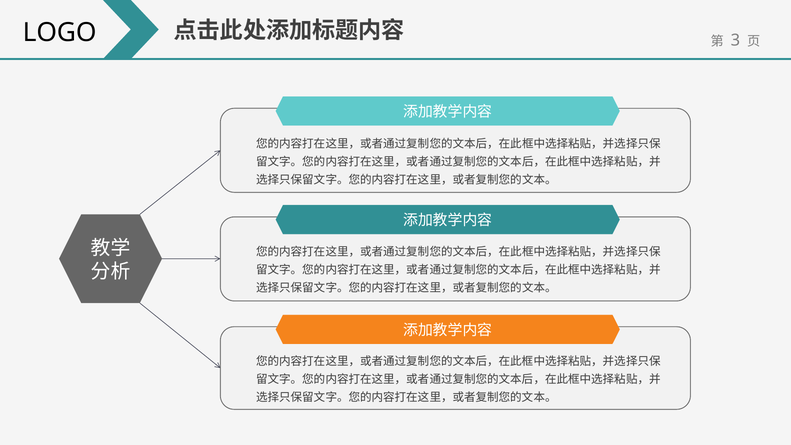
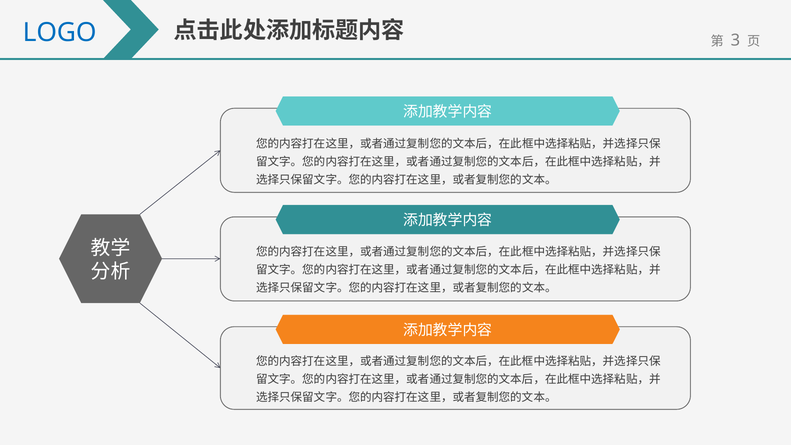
LOGO colour: black -> blue (60, 32)
